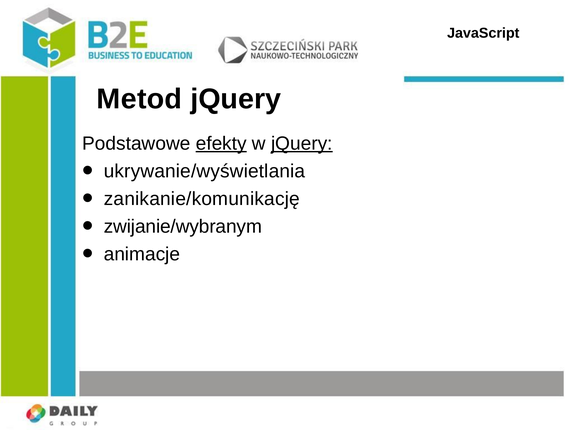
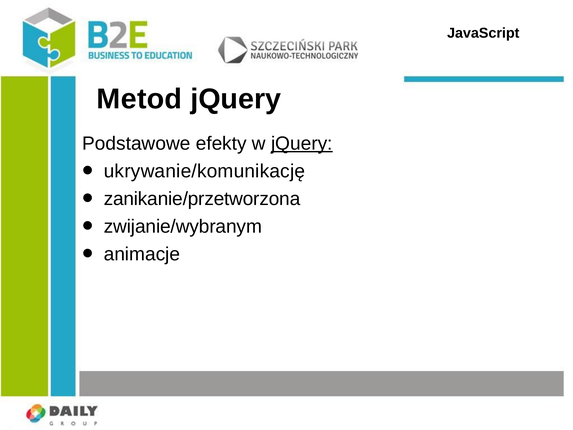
efekty underline: present -> none (221, 143)
ukrywanie/wyświetlania: ukrywanie/wyświetlania -> ukrywanie/komunikację (204, 171)
zanikanie/komunikację: zanikanie/komunikację -> zanikanie/przetworzona (202, 199)
